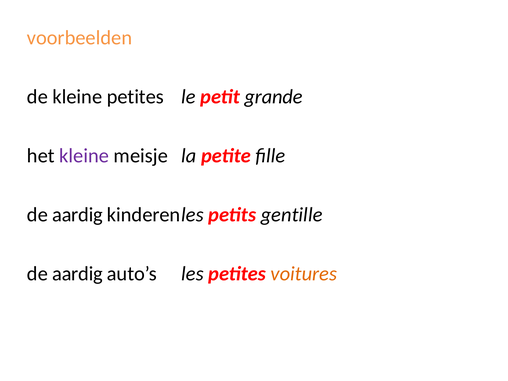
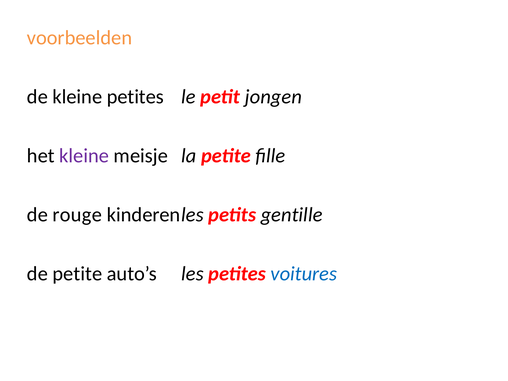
grande: grande -> jongen (273, 97)
aardig: aardig -> rouge (77, 215)
aardig: aardig -> petite (77, 274)
voitures colour: orange -> blue (304, 274)
